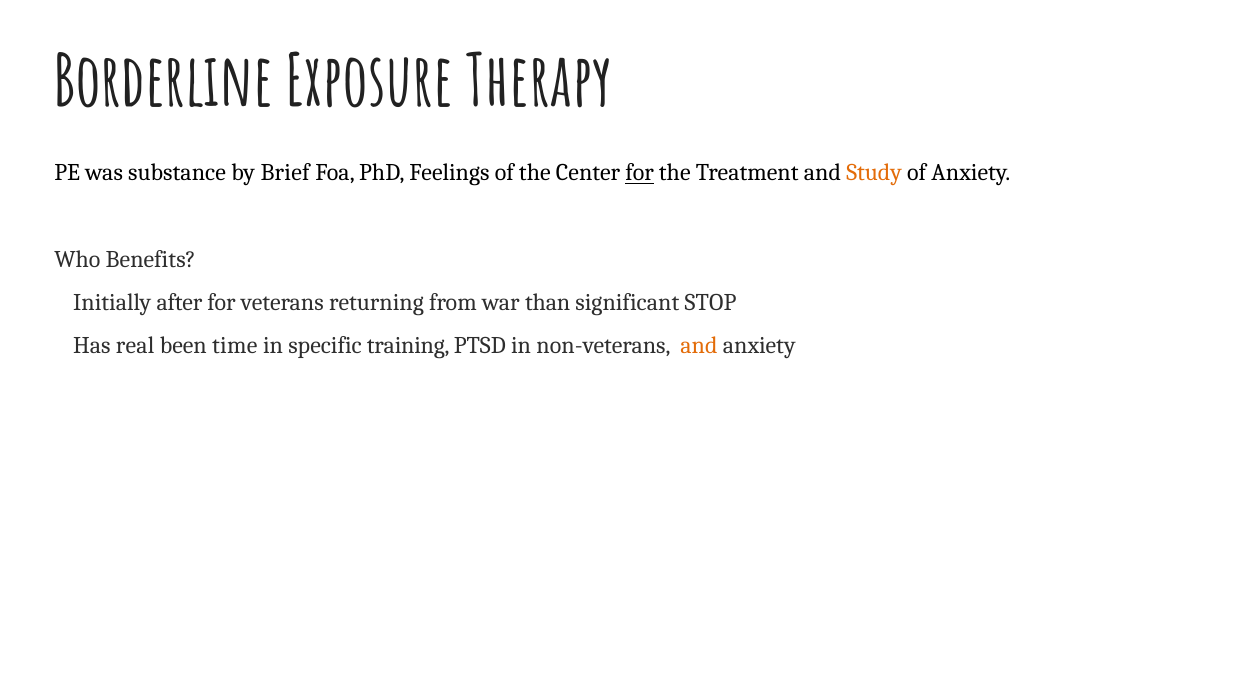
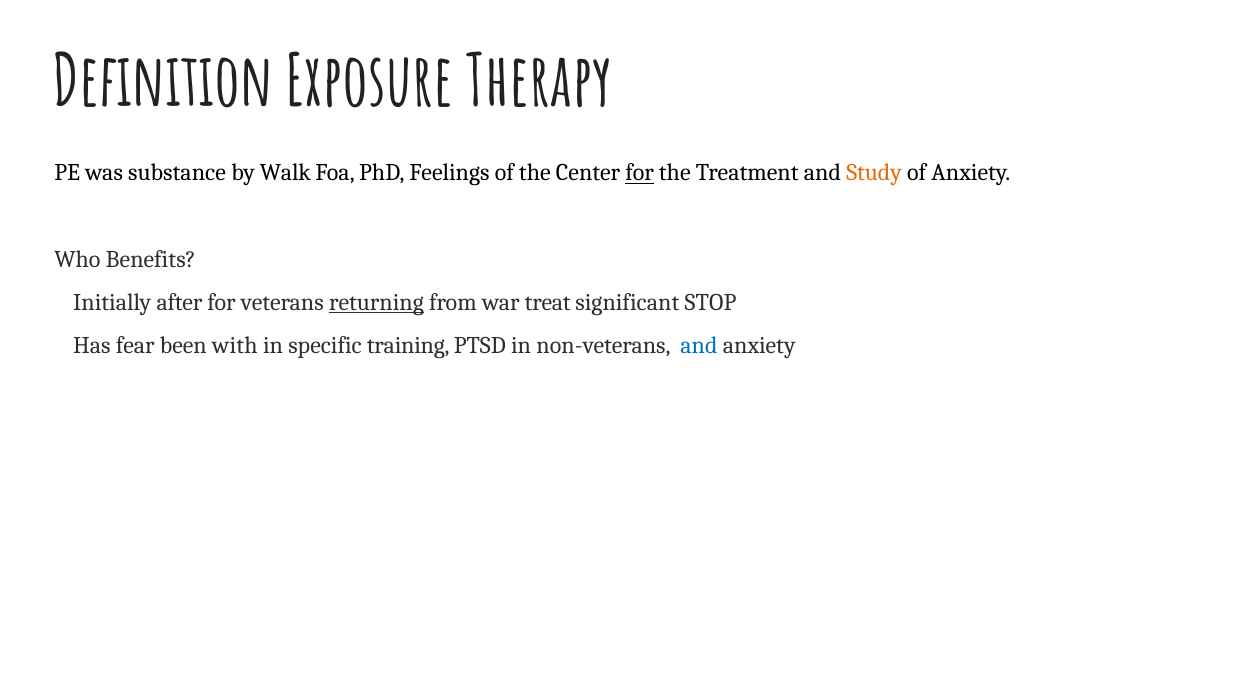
Borderline: Borderline -> Definition (163, 83)
Brief: Brief -> Walk (285, 173)
returning underline: none -> present (376, 302)
than: than -> treat (548, 302)
real: real -> fear (135, 345)
time: time -> with (235, 345)
and colour: orange -> blue (699, 345)
